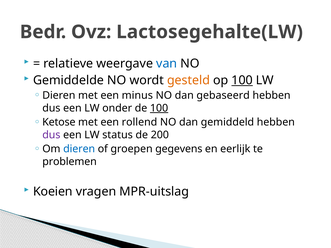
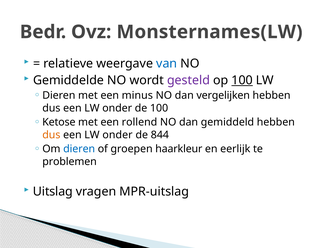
Lactosegehalte(LW: Lactosegehalte(LW -> Monsternames(LW (210, 32)
gesteld colour: orange -> purple (188, 80)
gebaseerd: gebaseerd -> vergelijken (223, 95)
100 underline: present -> none (159, 108)
dus colour: purple -> orange (51, 135)
status: status -> onder (118, 135)
200: 200 -> 844 (160, 135)
gegevens: gegevens -> haarkleur (179, 149)
Koeien: Koeien -> Uitslag (53, 192)
